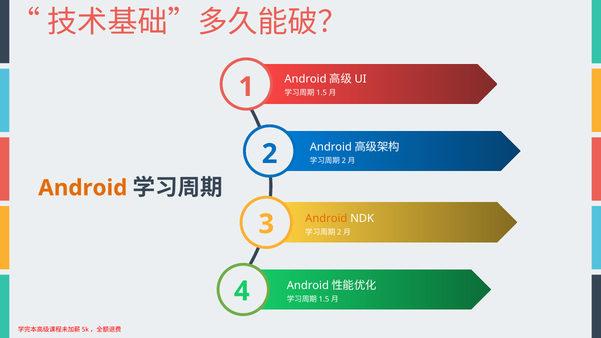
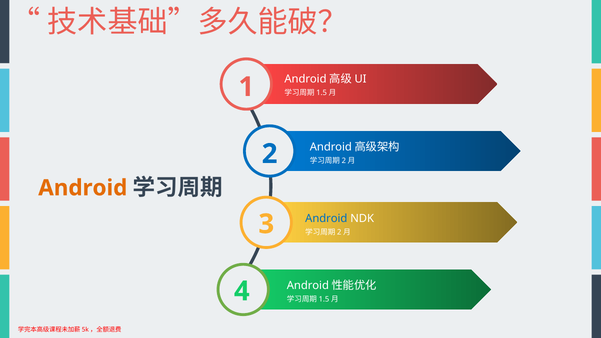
Android colour: orange -> blue (326, 219)
